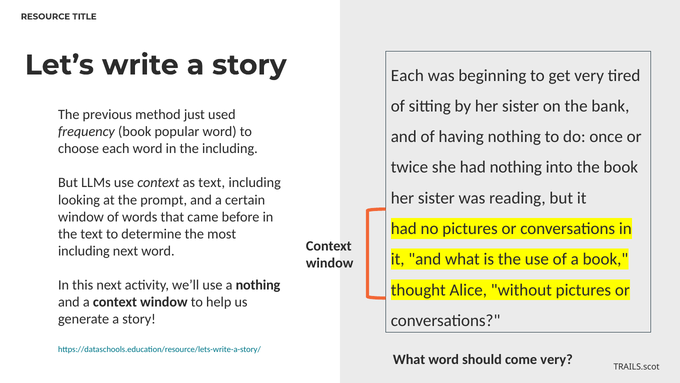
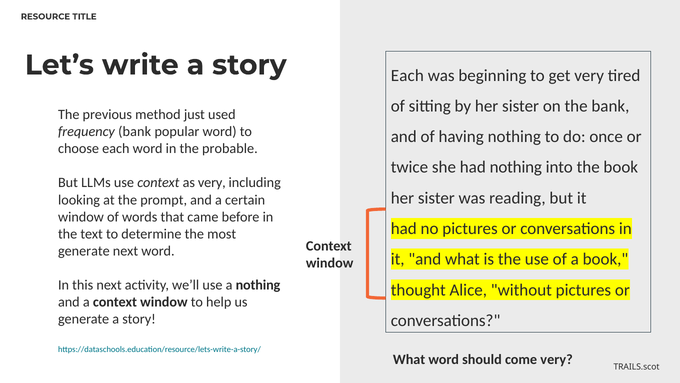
frequency book: book -> bank (135, 132)
the including: including -> probable (230, 149)
as text: text -> very (212, 183)
including: including -> generate (84, 251)
